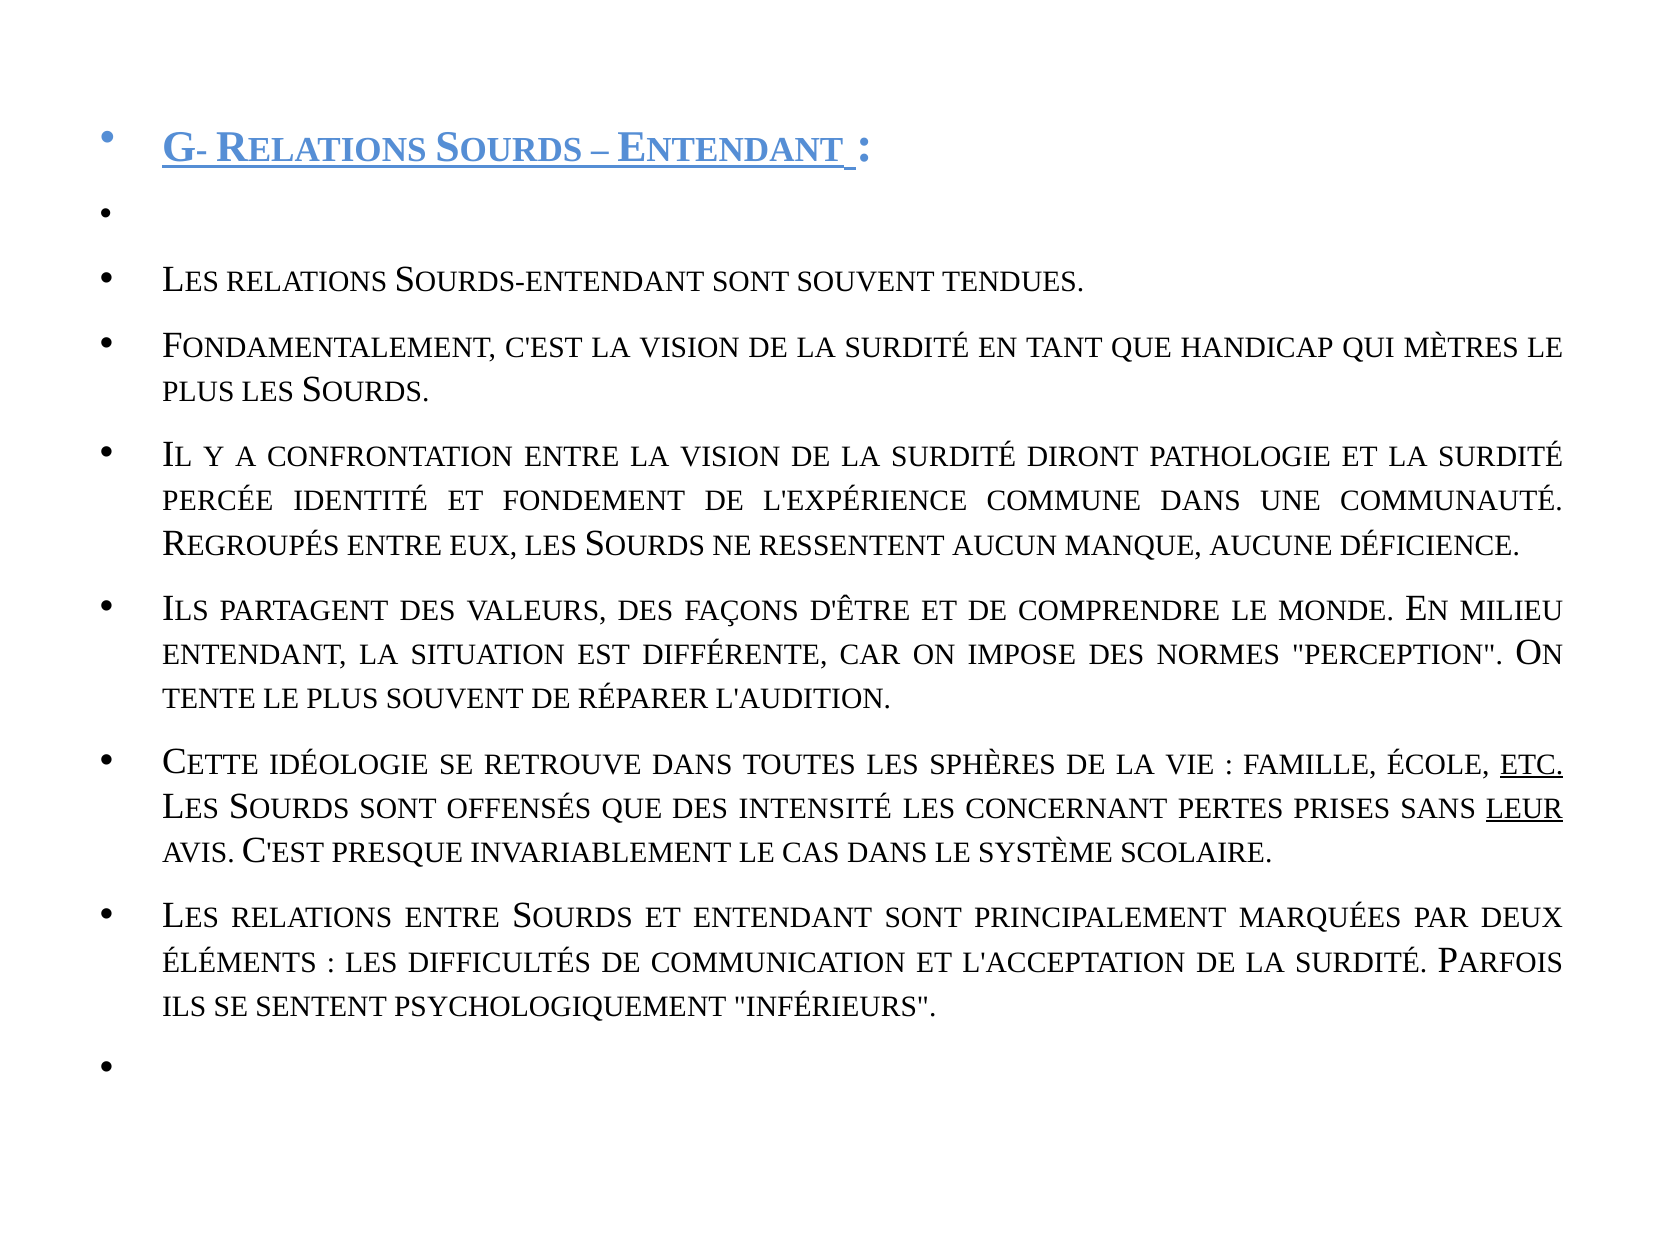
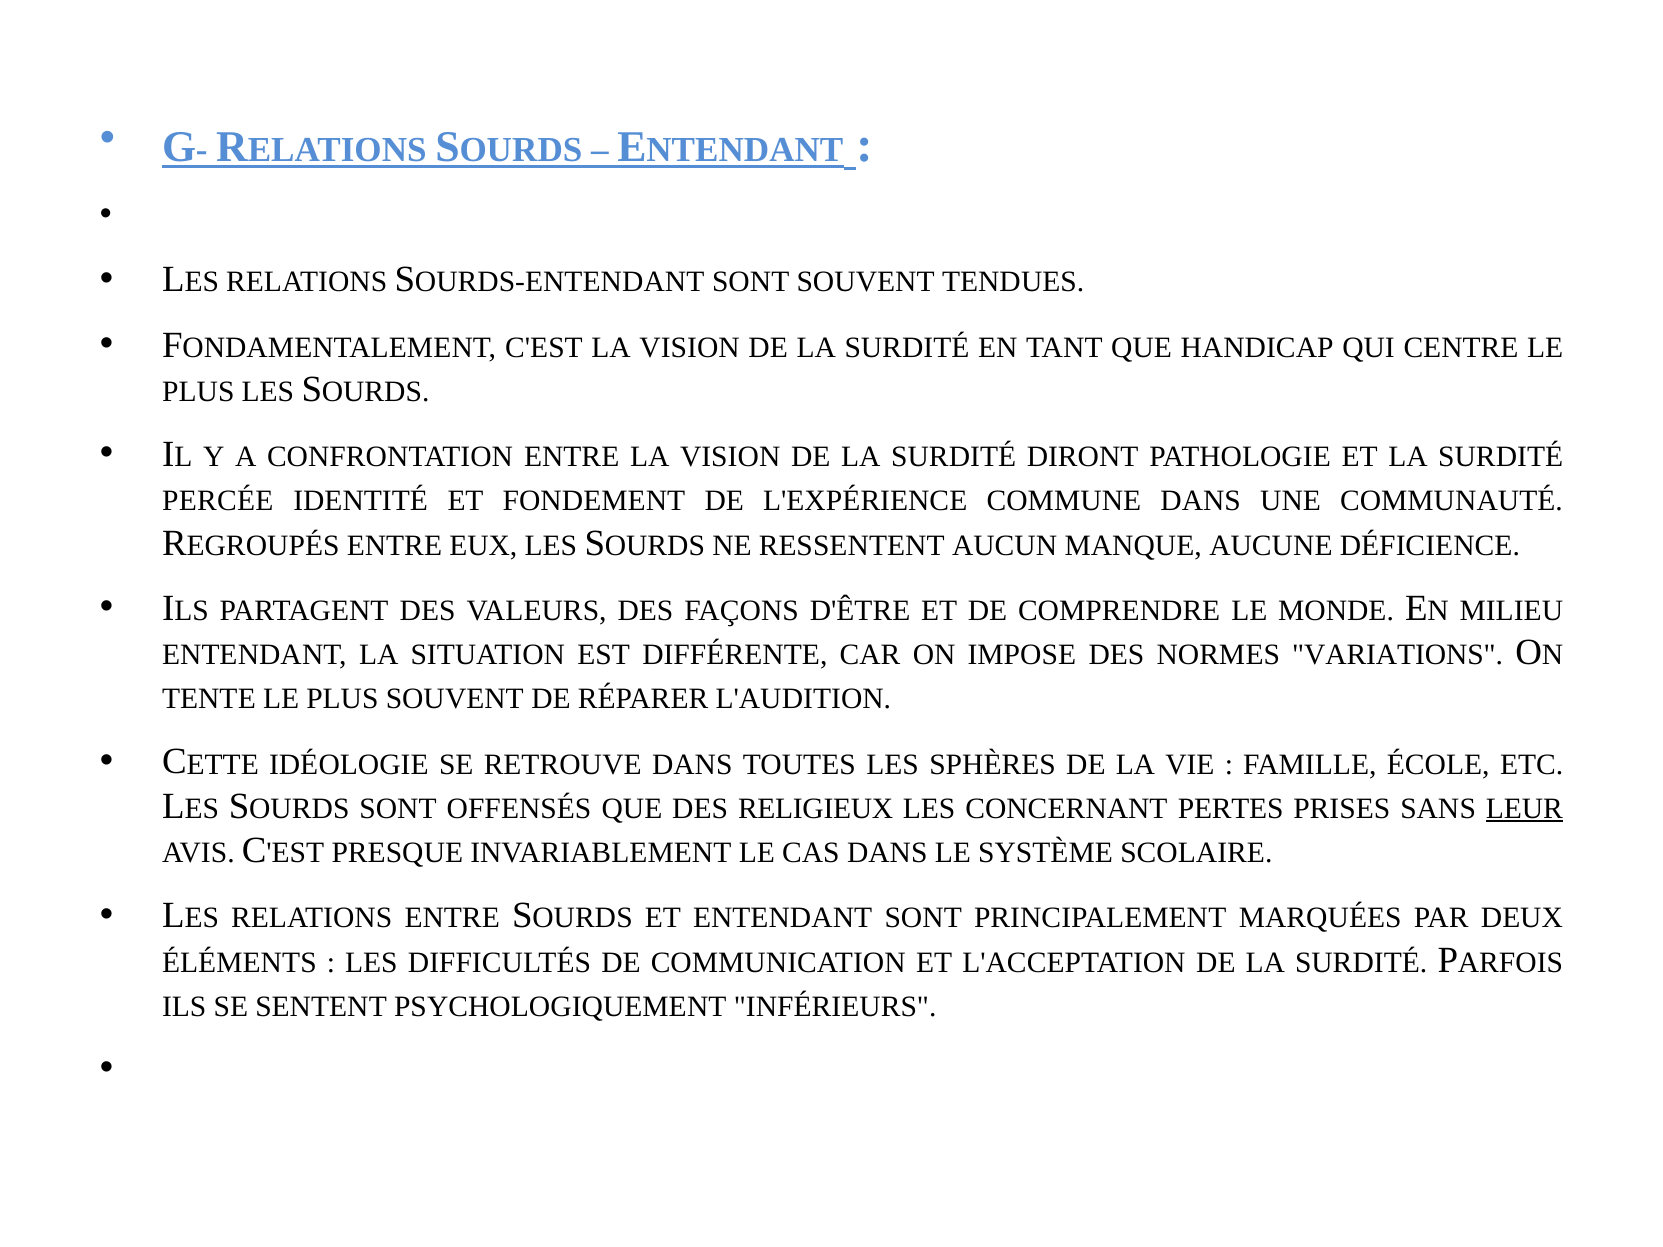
MÈTRES: MÈTRES -> CENTRE (1461, 347)
PERCEPTION: PERCEPTION -> VARIATIONS (1398, 655)
ETC underline: present -> none (1532, 764)
INTENSITÉ: INTENSITÉ -> RELIGIEUX (816, 809)
